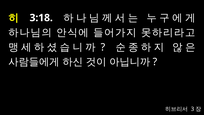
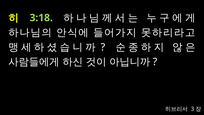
3:18 colour: white -> light green (41, 18)
